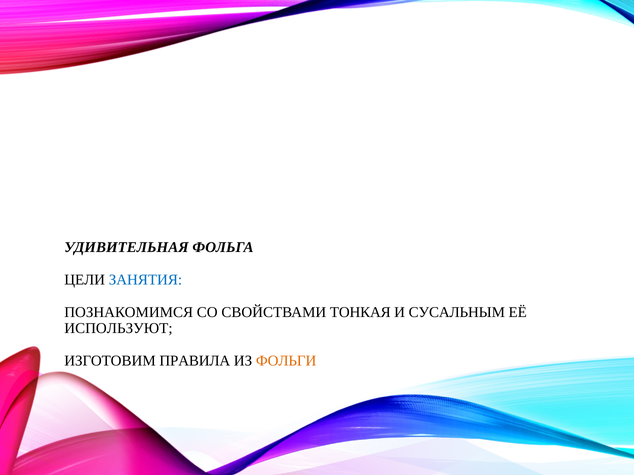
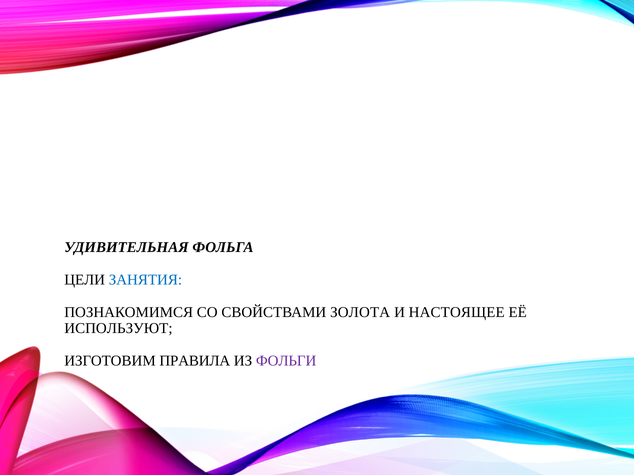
ТОНКАЯ: ТОНКАЯ -> ЗОЛОТА (360, 312)
СУСАЛЬНЫМ: СУСАЛЬНЫМ -> НАСТОЯЩЕЕ (457, 312)
ФОЛЬГИ colour: orange -> purple (286, 361)
